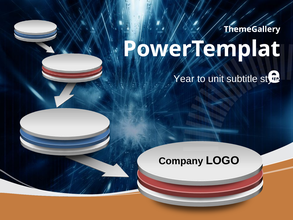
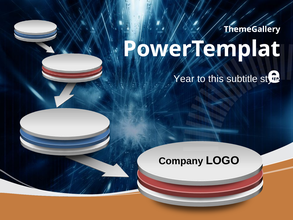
unit: unit -> this (216, 79)
